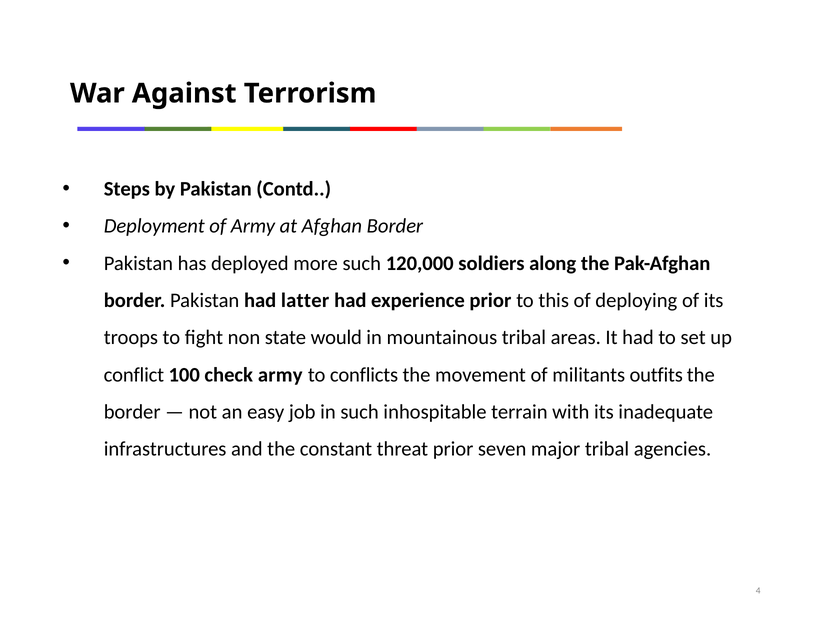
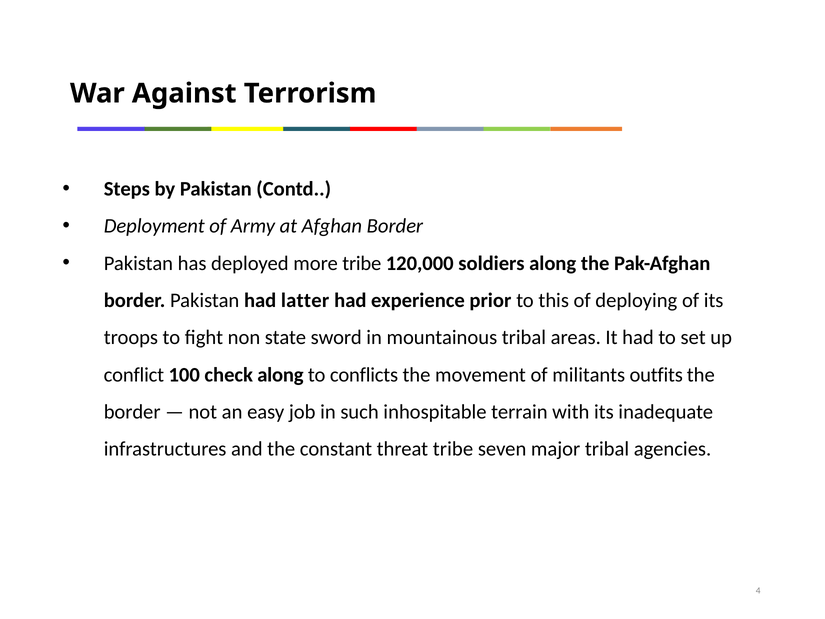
more such: such -> tribe (362, 263)
would: would -> sword (336, 337)
check army: army -> along (280, 375)
threat prior: prior -> tribe (453, 449)
